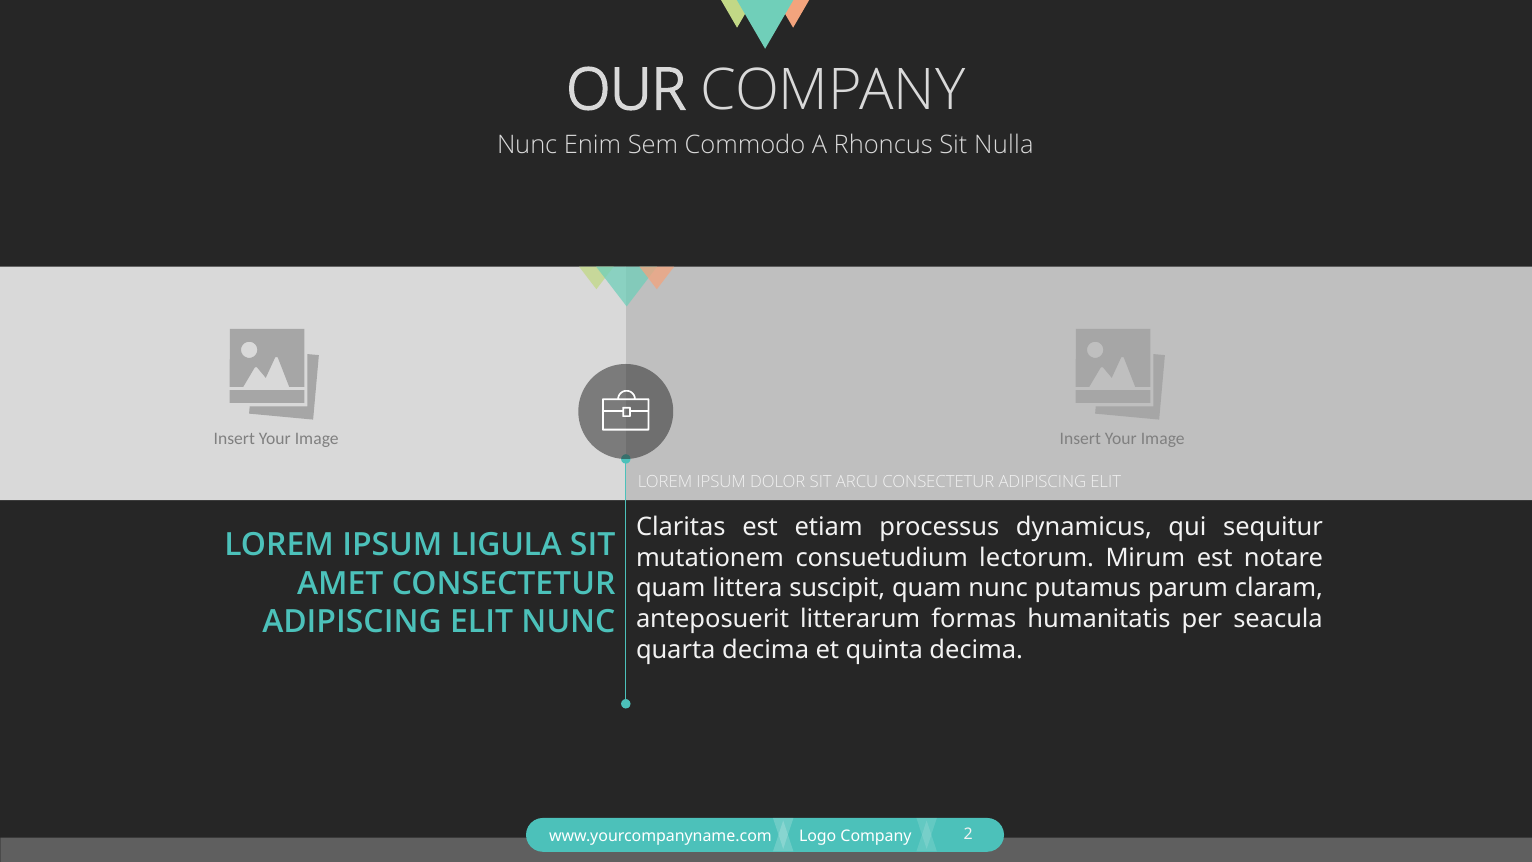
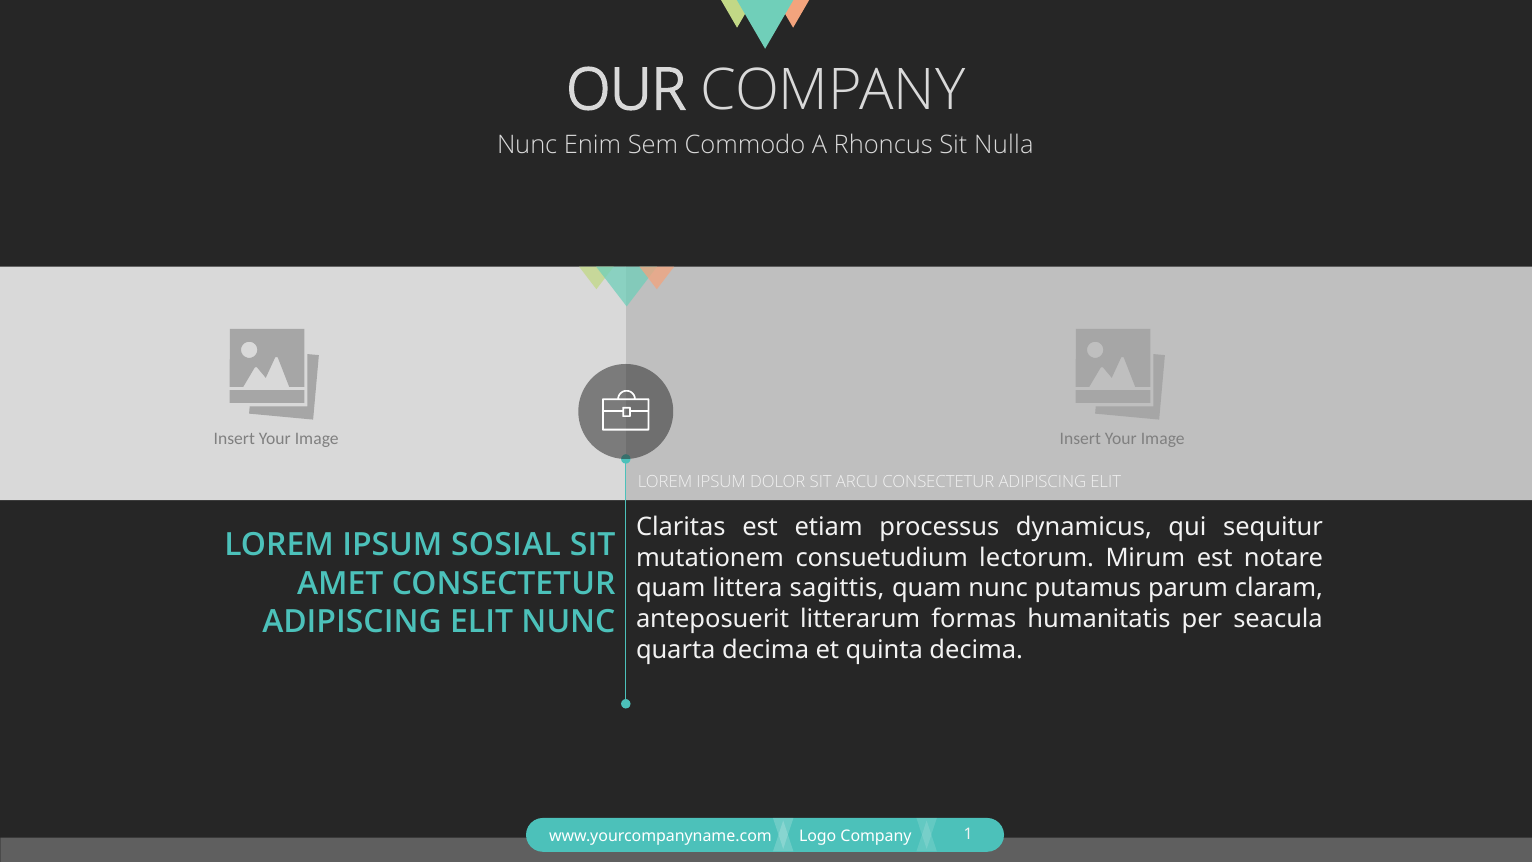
LIGULA: LIGULA -> SOSIAL (506, 545)
suscipit: suscipit -> sagittis (837, 588)
2: 2 -> 1 (968, 834)
